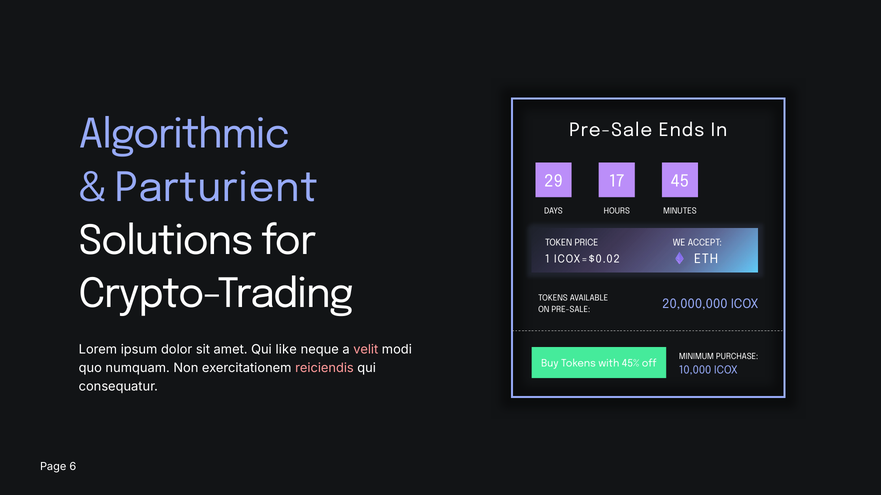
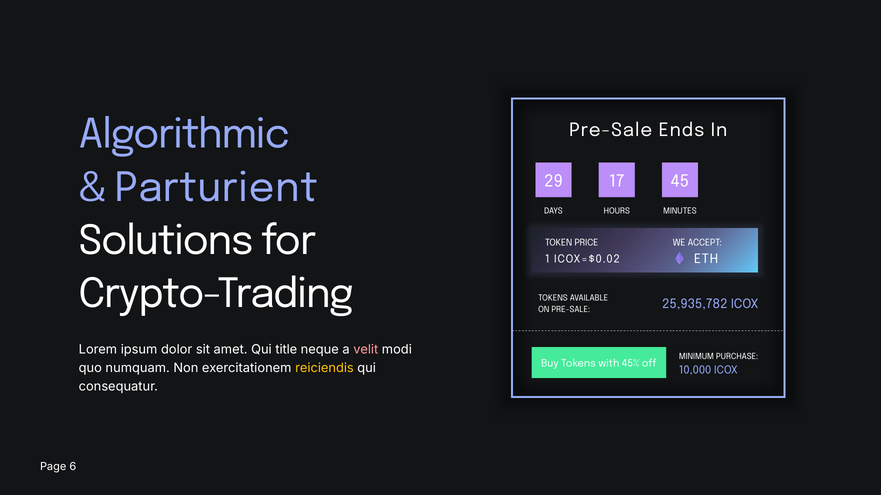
20,000,000: 20,000,000 -> 25,935,782 (695, 304)
like: like -> title (286, 350)
reiciendis colour: pink -> yellow (324, 368)
